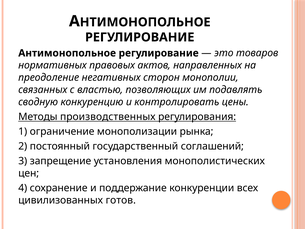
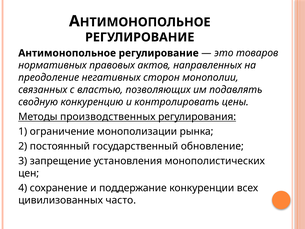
соглашений: соглашений -> обновление (212, 146)
готов: готов -> часто (121, 200)
